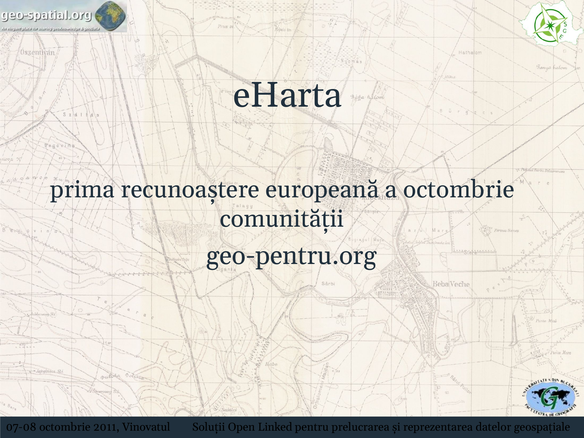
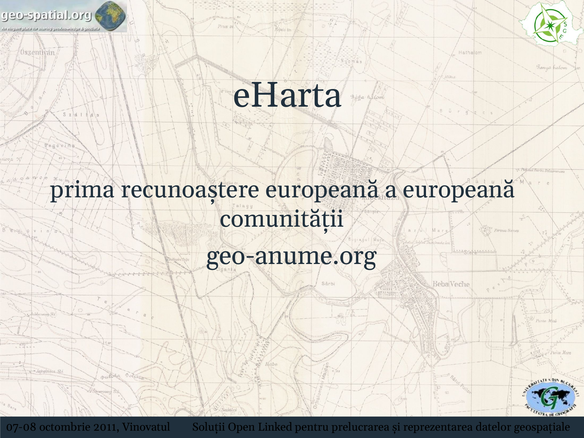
a octombrie: octombrie -> europeană (459, 189)
geo-pentru.org: geo-pentru.org -> geo-anume.org (292, 255)
